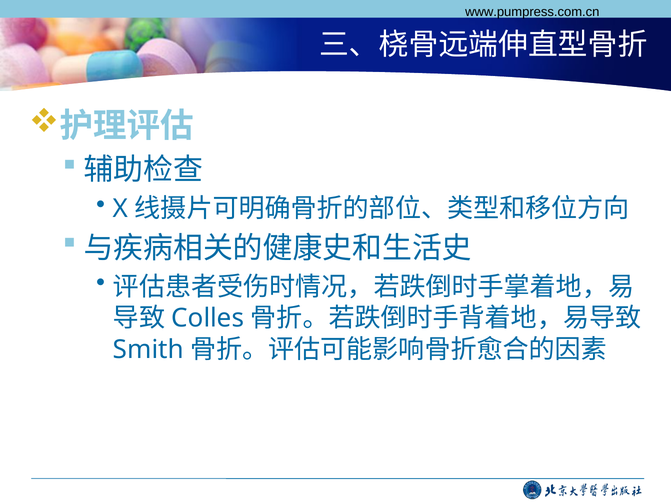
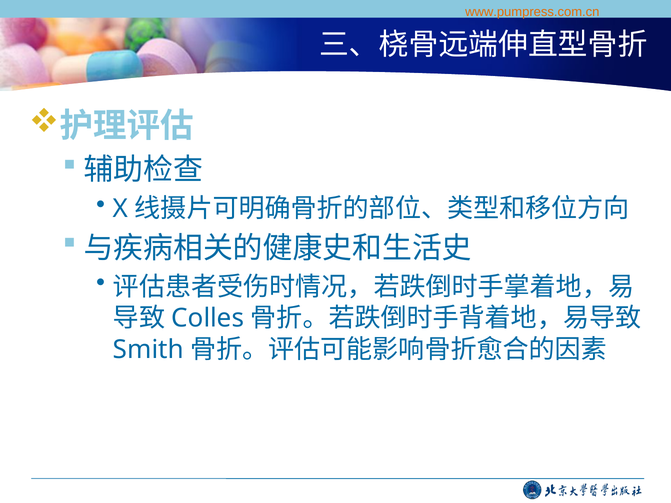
www.pumpress.com.cn colour: black -> orange (532, 12)
